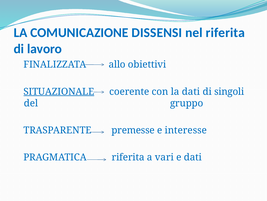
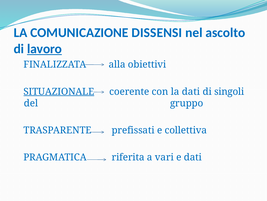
nel riferita: riferita -> ascolto (225, 33)
lavoro underline: none -> present (45, 49)
allo: allo -> alla (117, 64)
premesse: premesse -> prefissati (133, 130)
interesse: interesse -> collettiva (186, 130)
